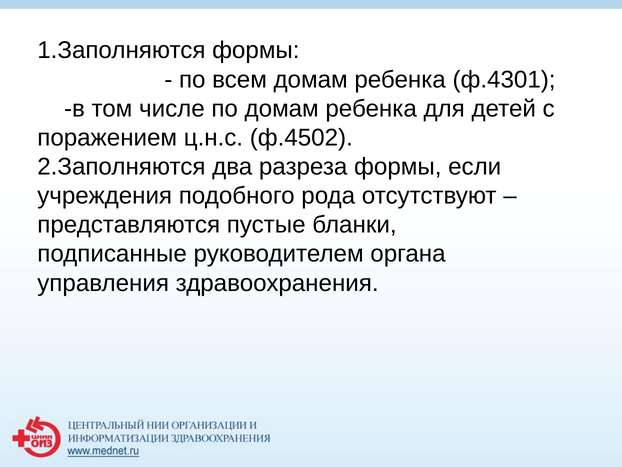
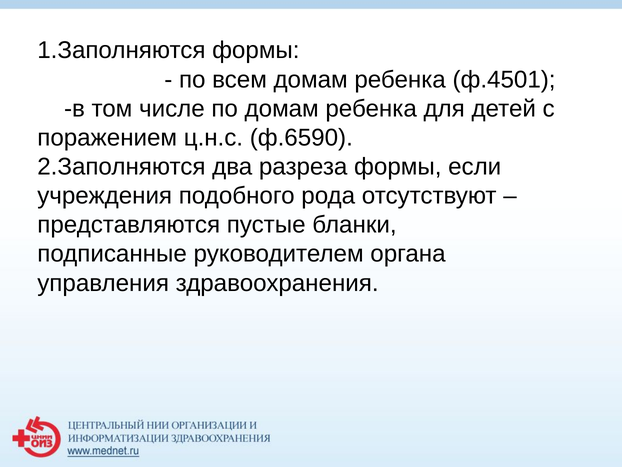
ф.4301: ф.4301 -> ф.4501 (504, 79)
ф.4502: ф.4502 -> ф.6590 (301, 138)
